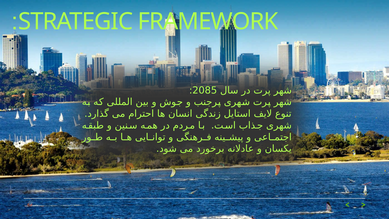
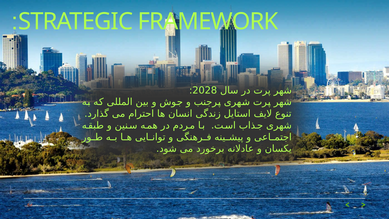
2085: 2085 -> 2028 (205, 90)
